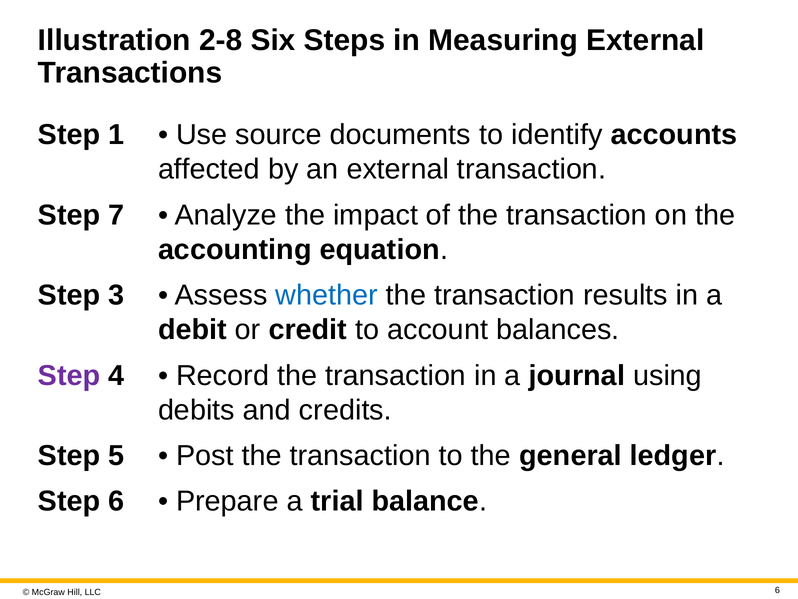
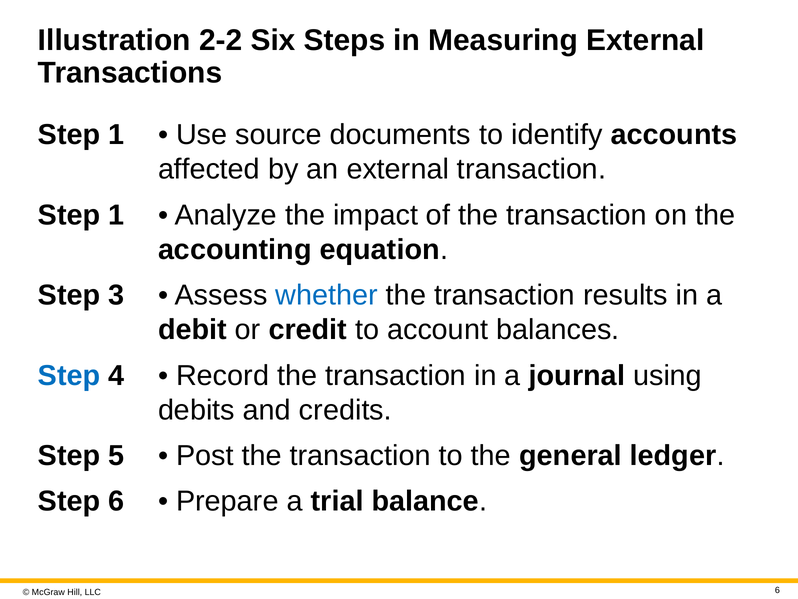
2-8: 2-8 -> 2-2 (221, 40)
7: 7 -> 1 (116, 215)
Step colour: purple -> blue (69, 375)
